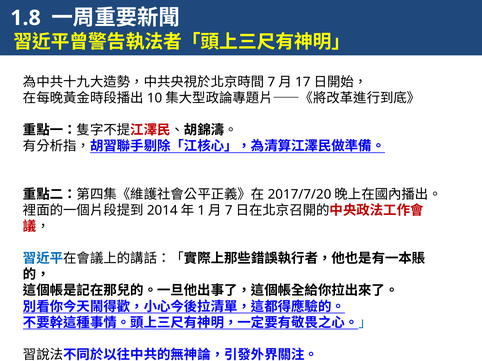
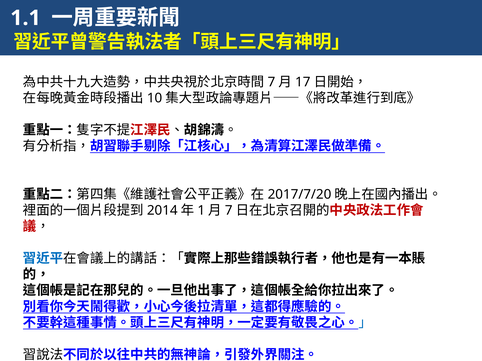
1.8: 1.8 -> 1.1 (26, 18)
